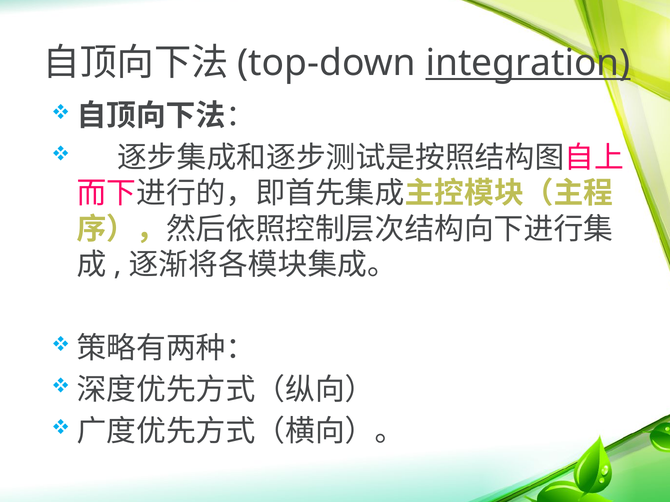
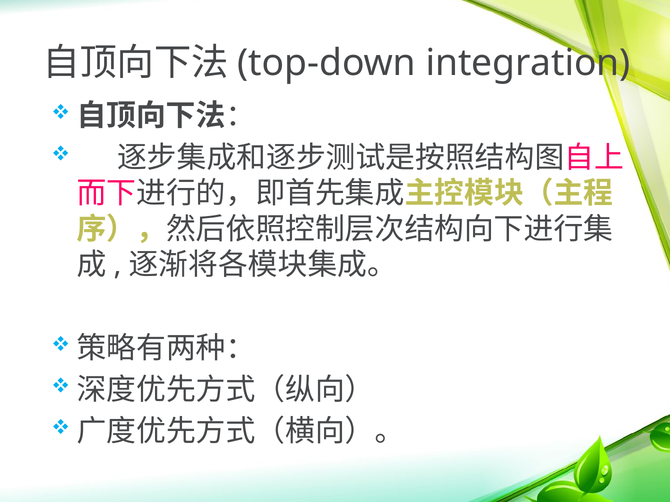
integration underline: present -> none (528, 63)
